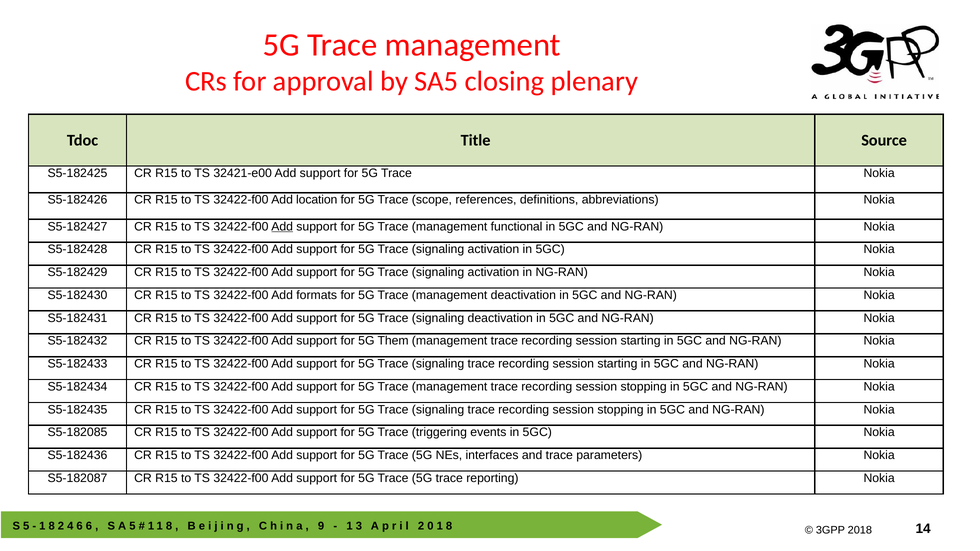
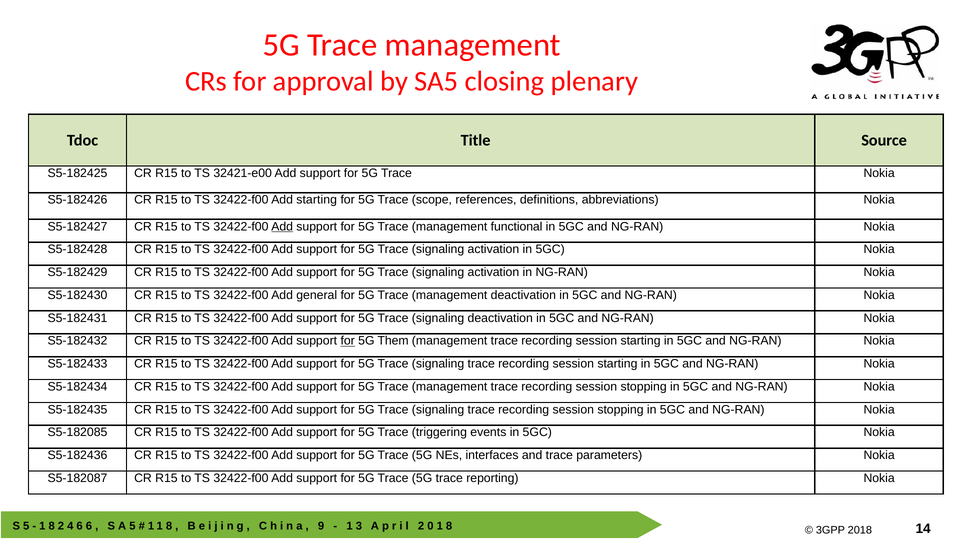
Add location: location -> starting (317, 200)
formats: formats -> general (317, 295)
for underline: none -> present (348, 341)
